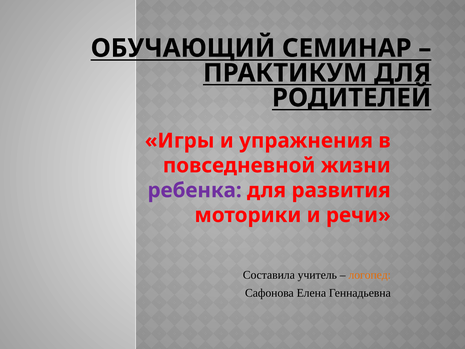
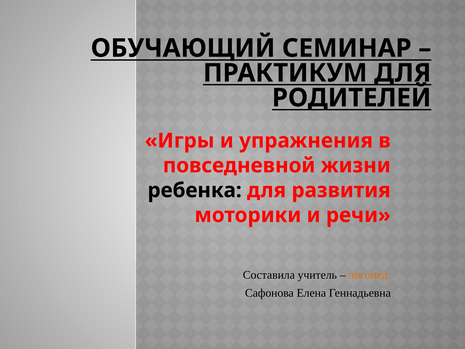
ребенка colour: purple -> black (195, 190)
